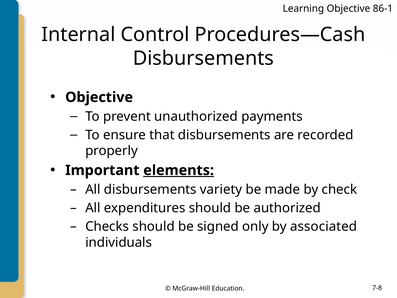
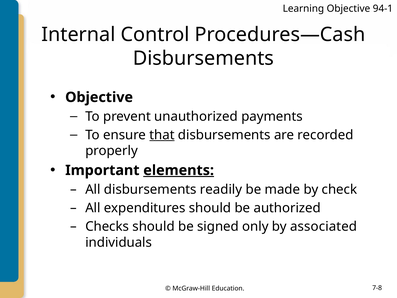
86-1: 86-1 -> 94-1 (383, 8)
that underline: none -> present (162, 135)
variety: variety -> readily (221, 189)
